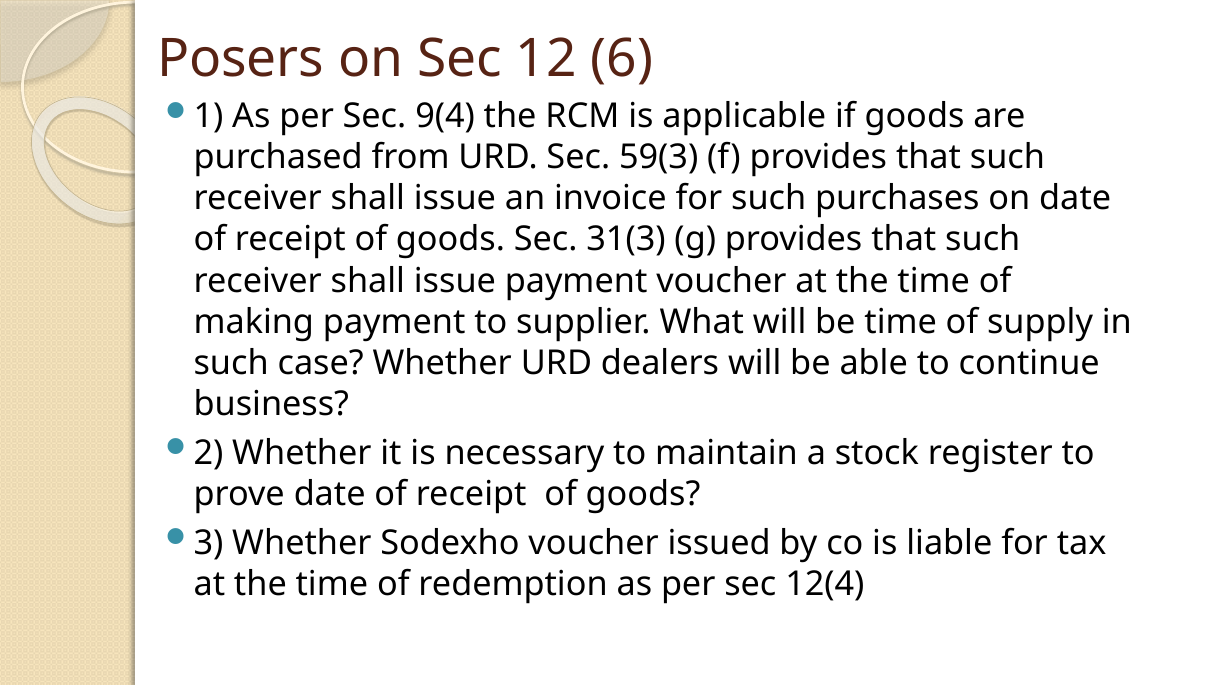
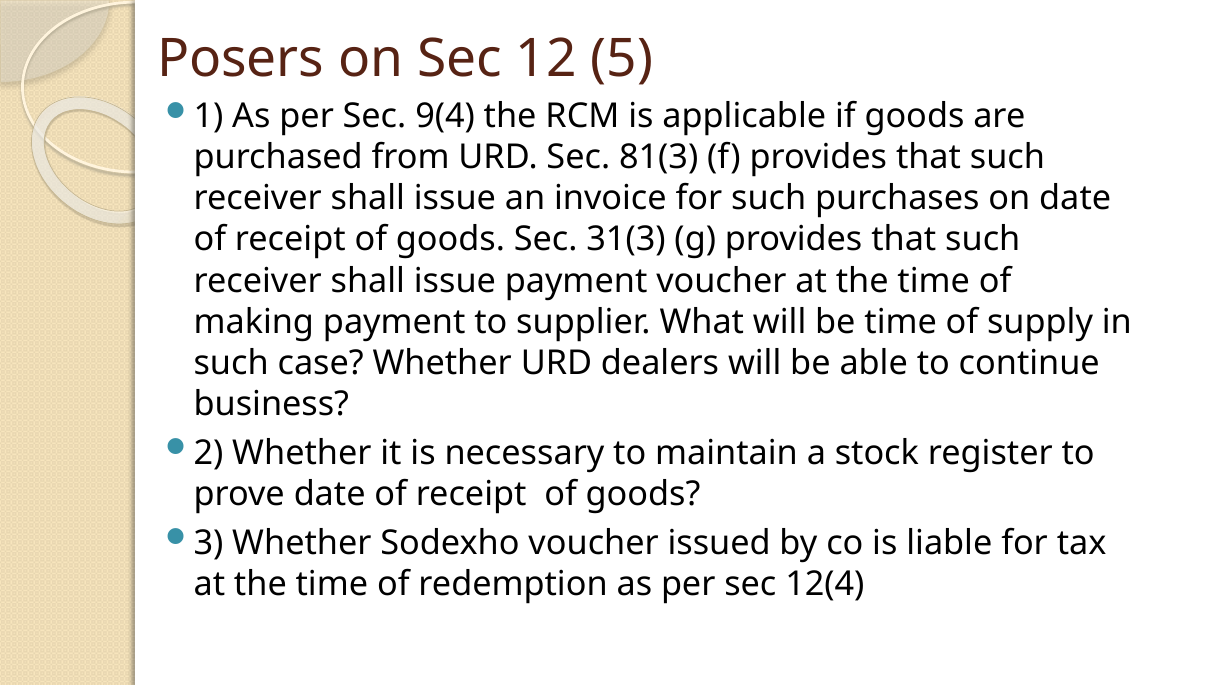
6: 6 -> 5 (622, 58)
59(3: 59(3 -> 81(3 (659, 157)
